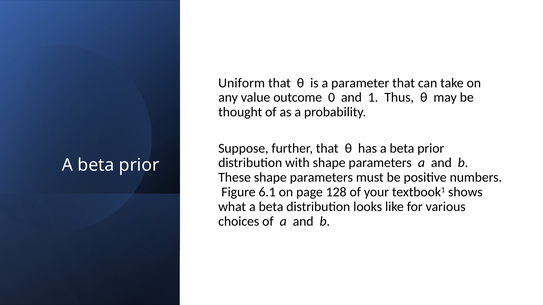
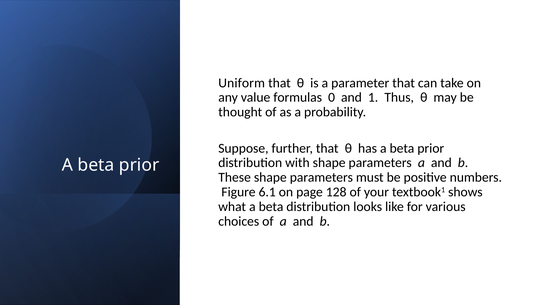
outcome: outcome -> formulas (298, 98)
